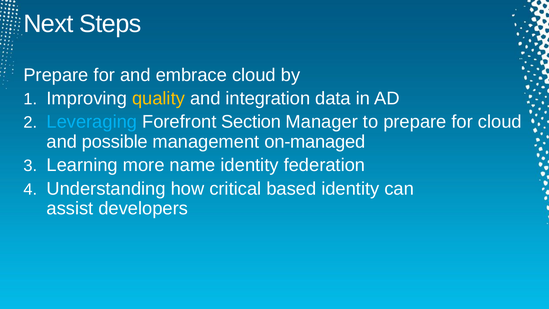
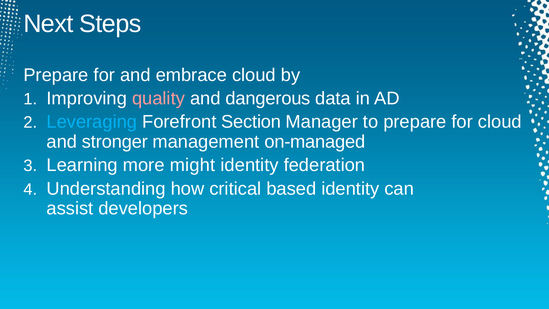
quality colour: yellow -> pink (158, 98)
integration: integration -> dangerous (268, 98)
possible: possible -> stronger (115, 142)
name: name -> might (192, 165)
